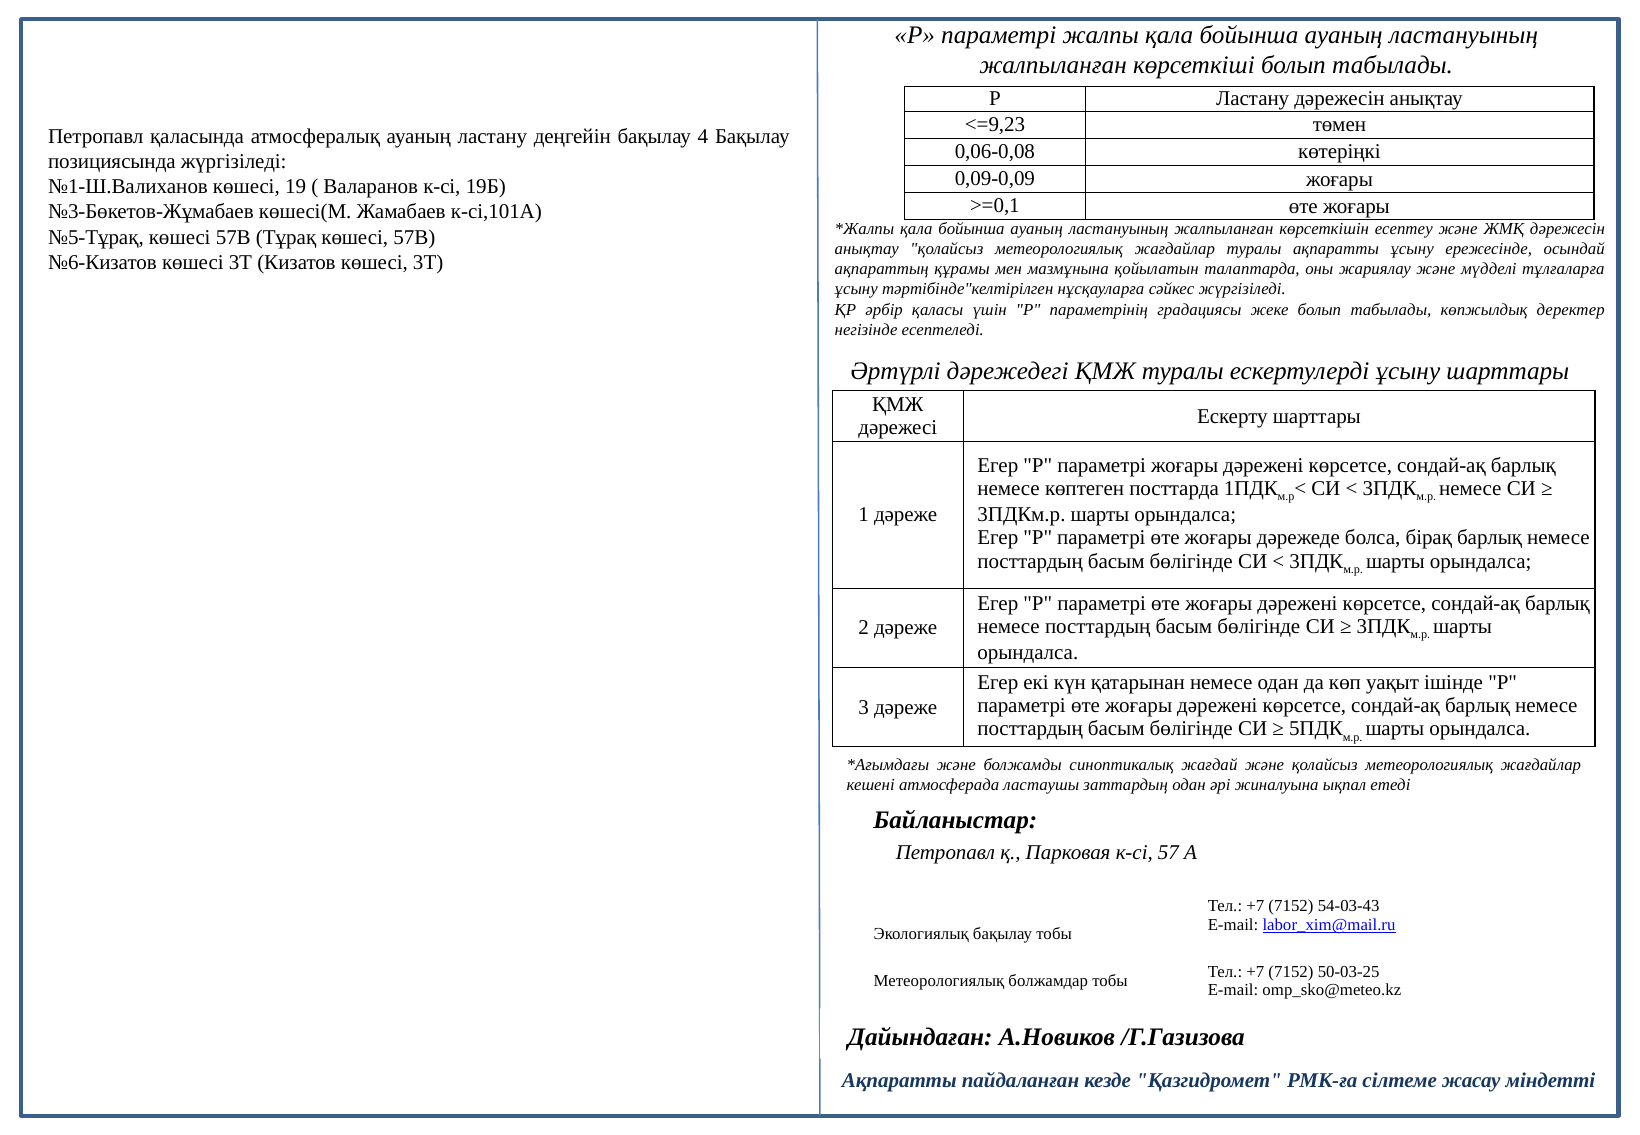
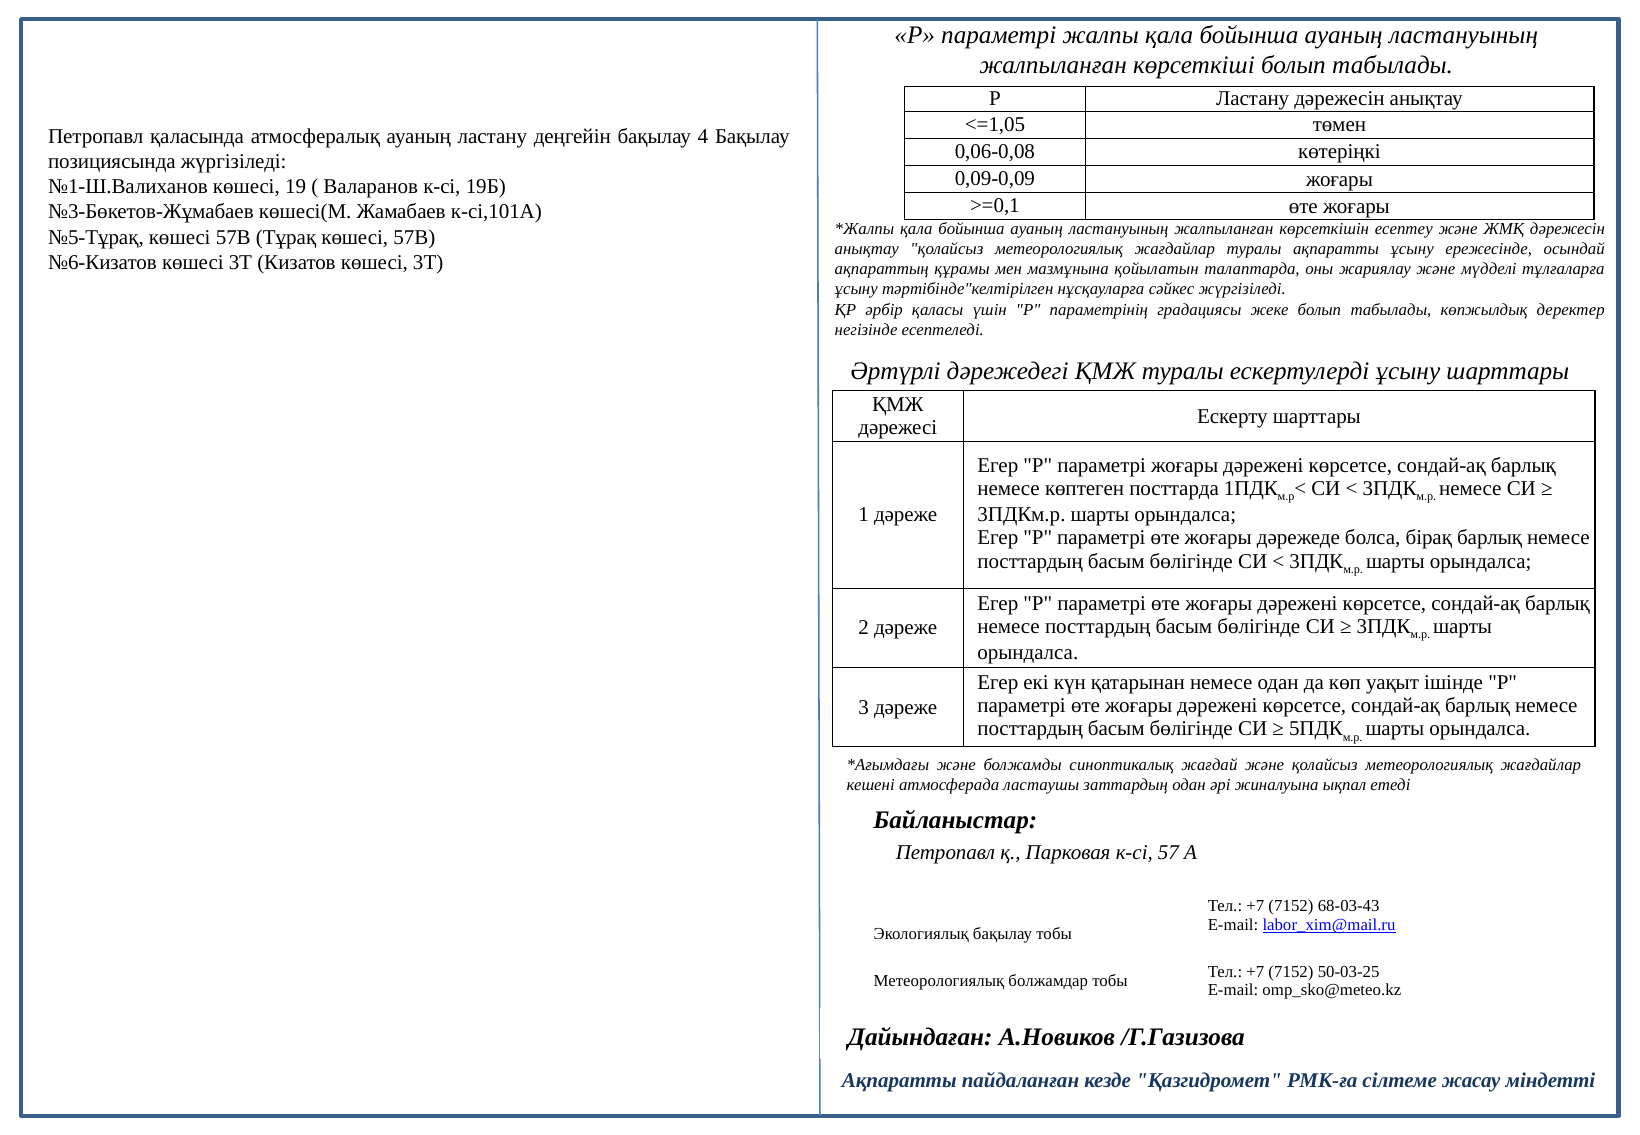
<=9,23: <=9,23 -> <=1,05 (995, 125)
54-03-43: 54-03-43 -> 68-03-43 (1349, 906)
